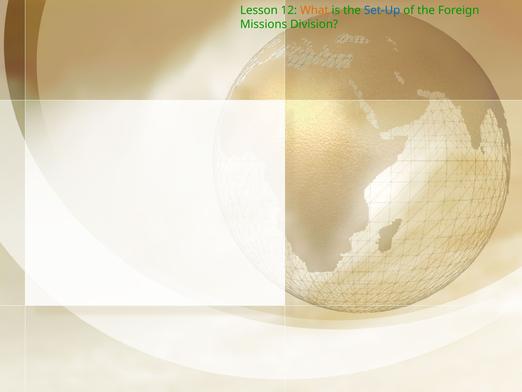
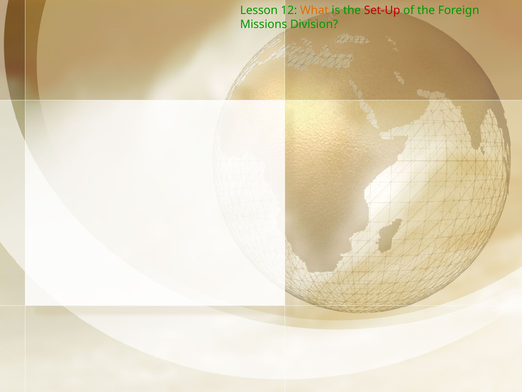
Set-Up colour: blue -> red (382, 10)
